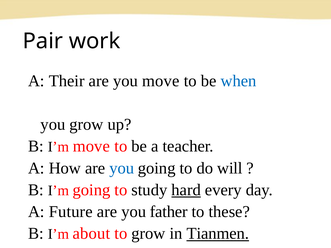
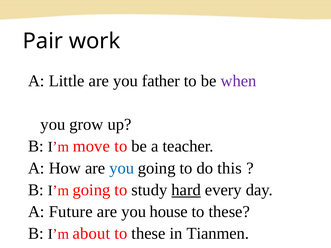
Their: Their -> Little (67, 81)
you move: move -> father (161, 81)
when colour: blue -> purple (238, 81)
will: will -> this (230, 168)
father: father -> house (169, 212)
grow: grow -> these (148, 234)
Tianmen underline: present -> none (218, 234)
